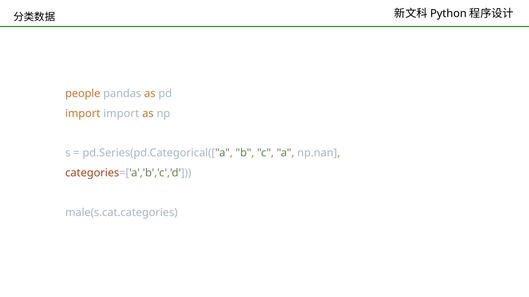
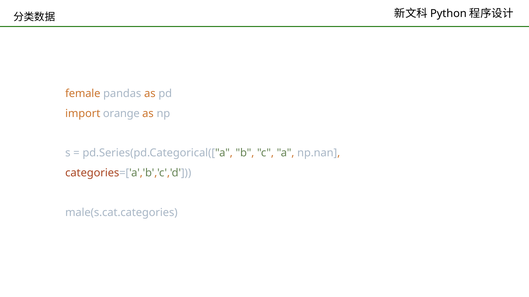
people: people -> female (83, 94)
import import: import -> orange (121, 114)
